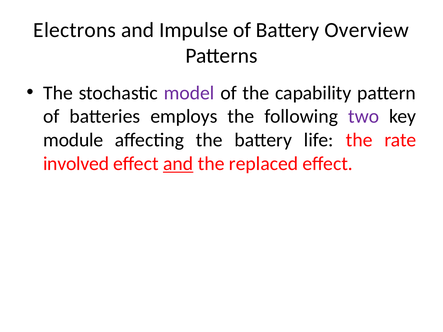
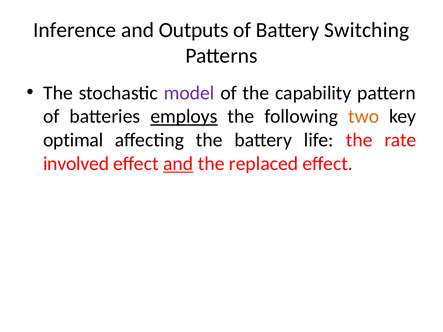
Electrons: Electrons -> Inference (75, 30)
Impulse: Impulse -> Outputs (194, 30)
Overview: Overview -> Switching (367, 30)
employs underline: none -> present (184, 117)
two colour: purple -> orange (364, 117)
module: module -> optimal (73, 140)
